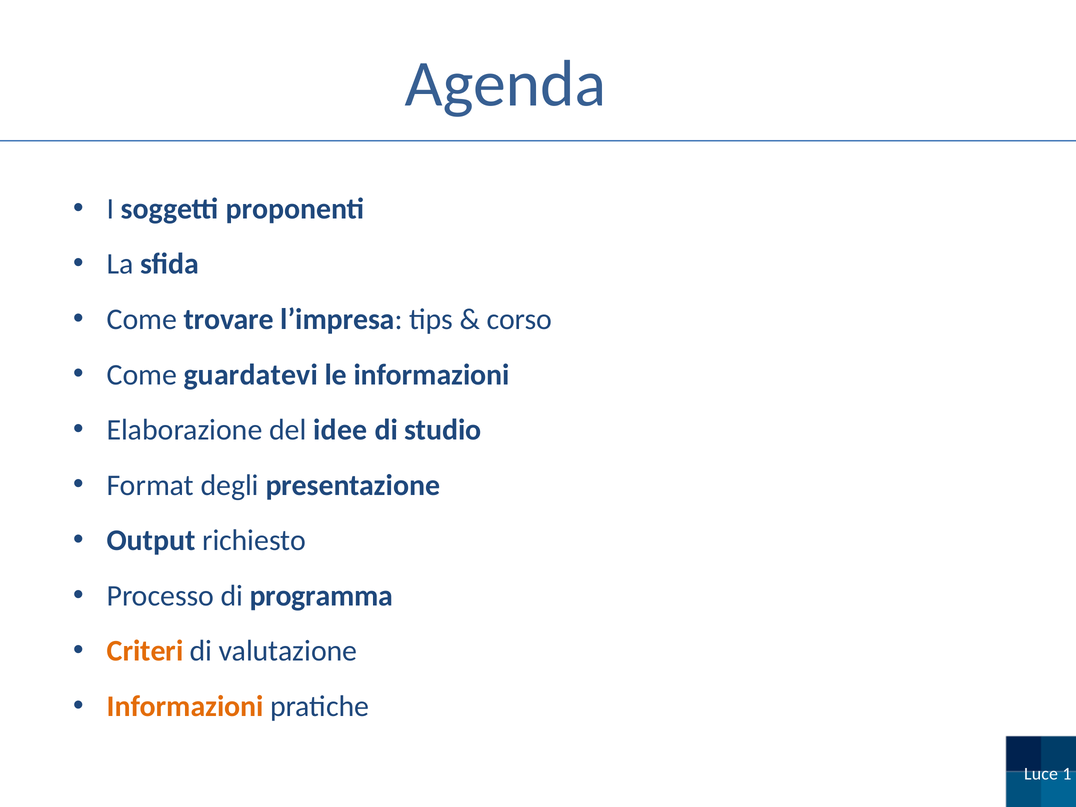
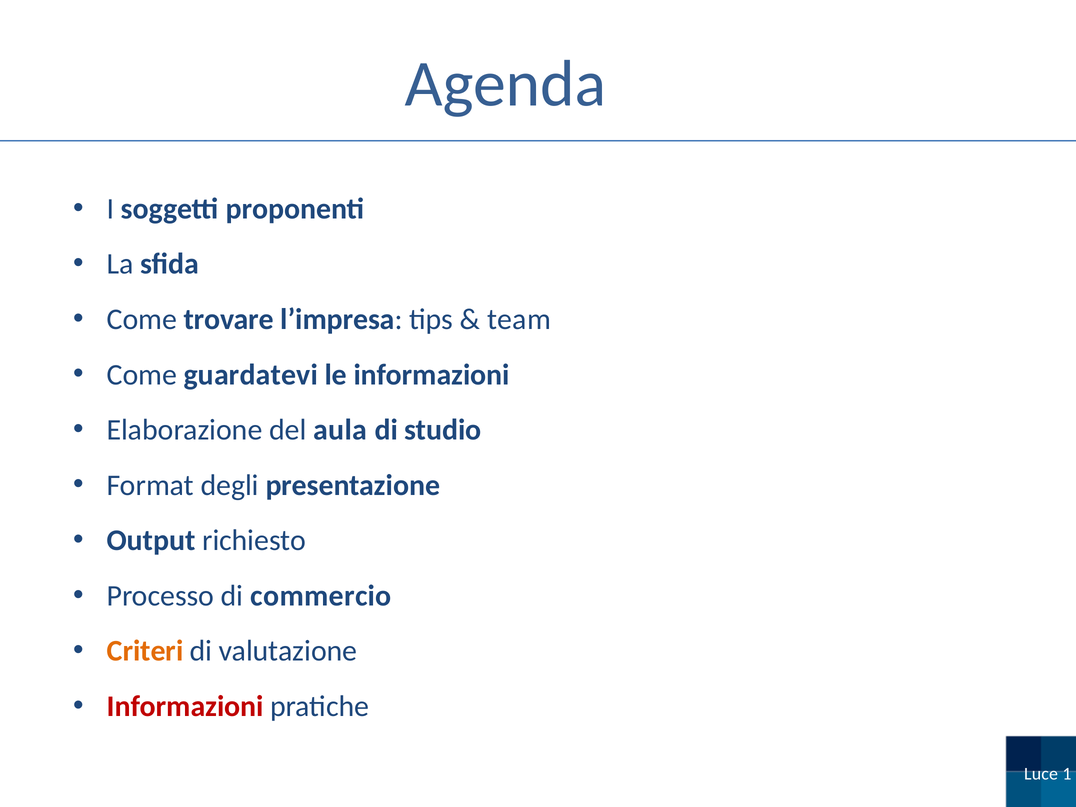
corso: corso -> team (519, 319)
idee: idee -> aula (340, 430)
programma: programma -> commercio (321, 596)
Informazioni colour: orange -> red (185, 706)
